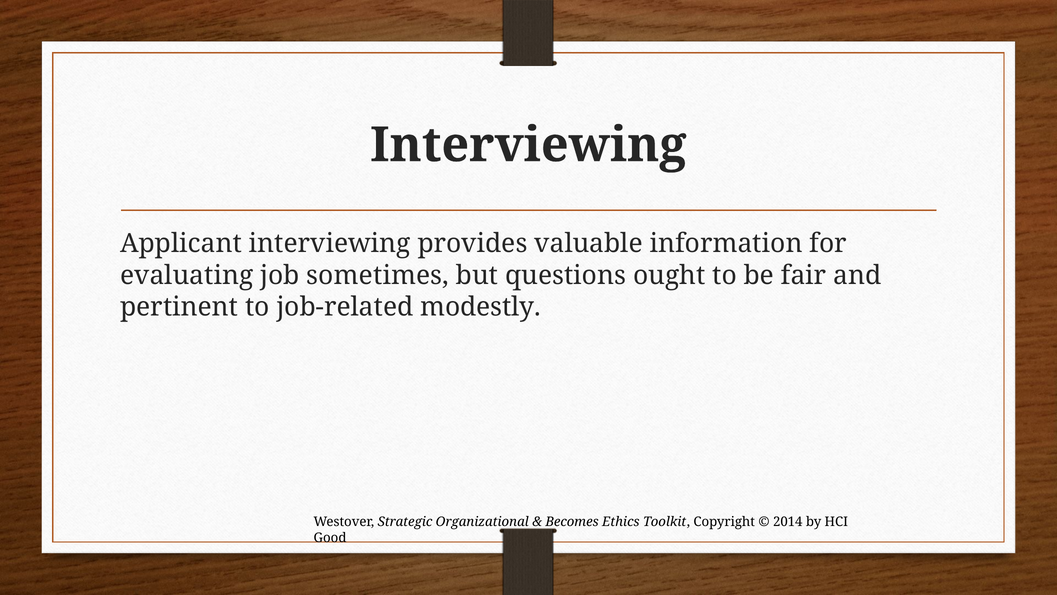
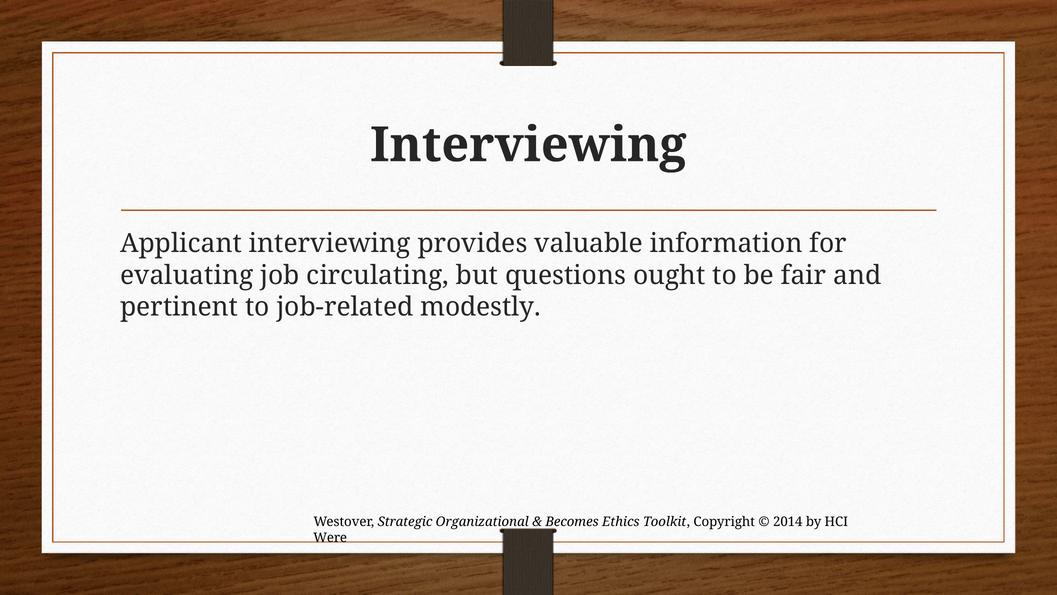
sometimes: sometimes -> circulating (378, 275)
Good: Good -> Were (330, 537)
